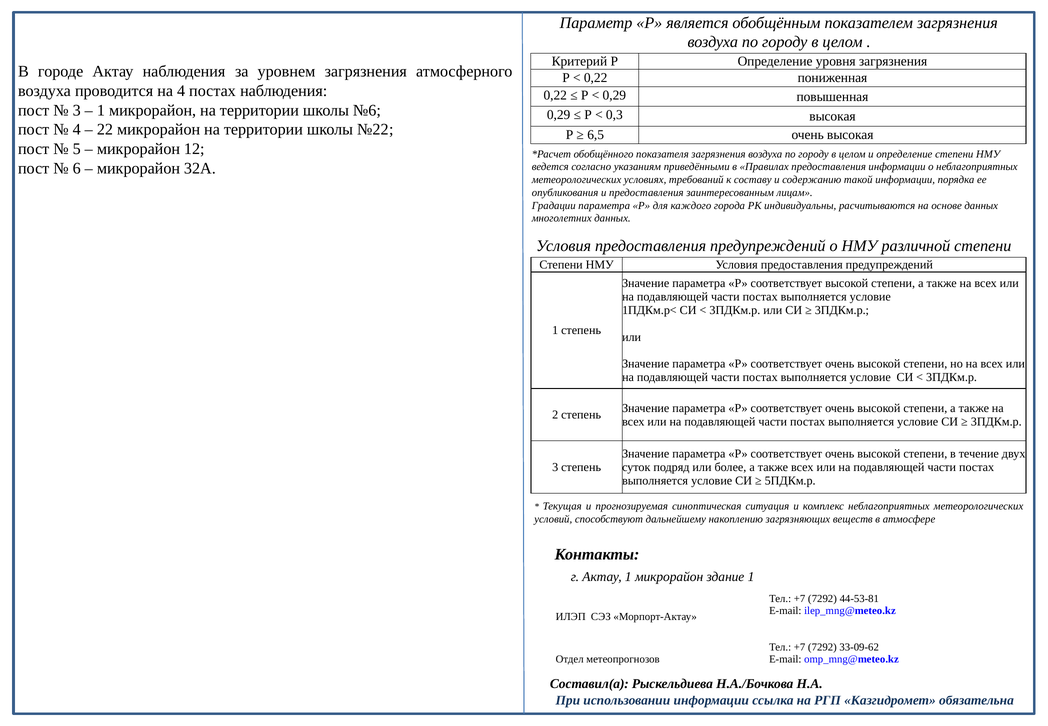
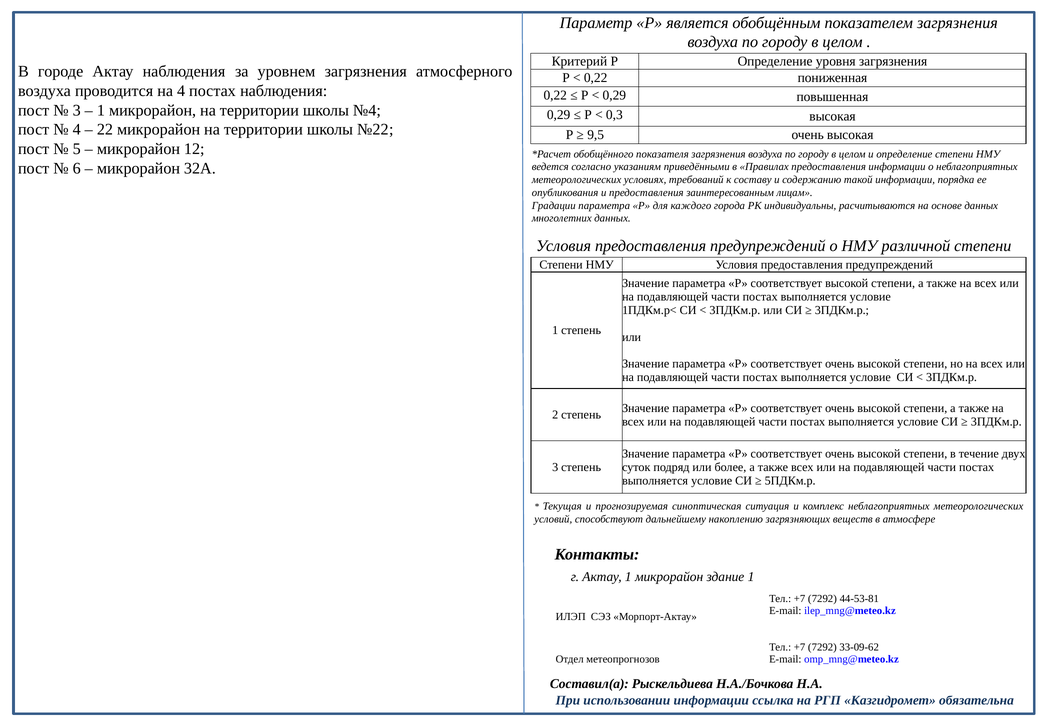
№6: №6 -> №4 (367, 110)
6,5: 6,5 -> 9,5 (596, 135)
